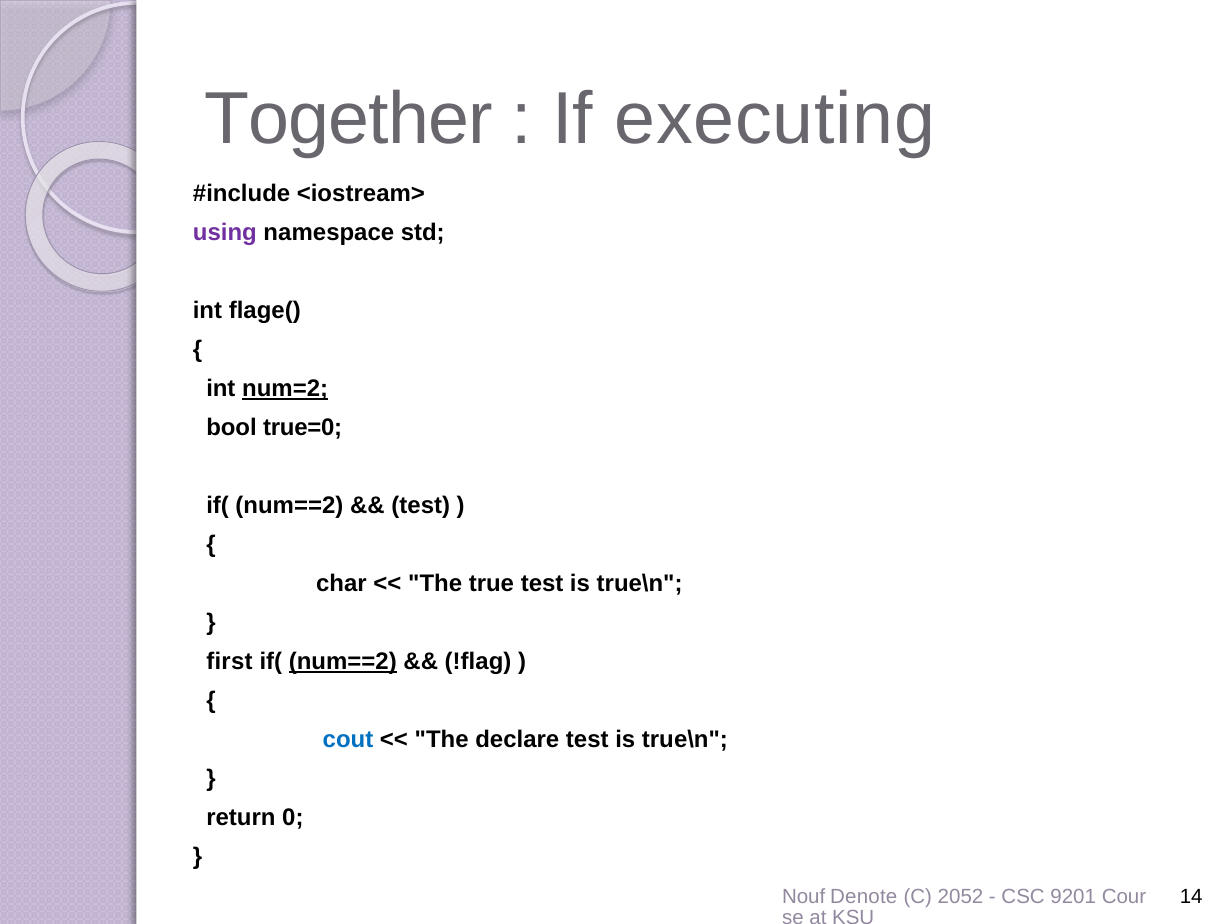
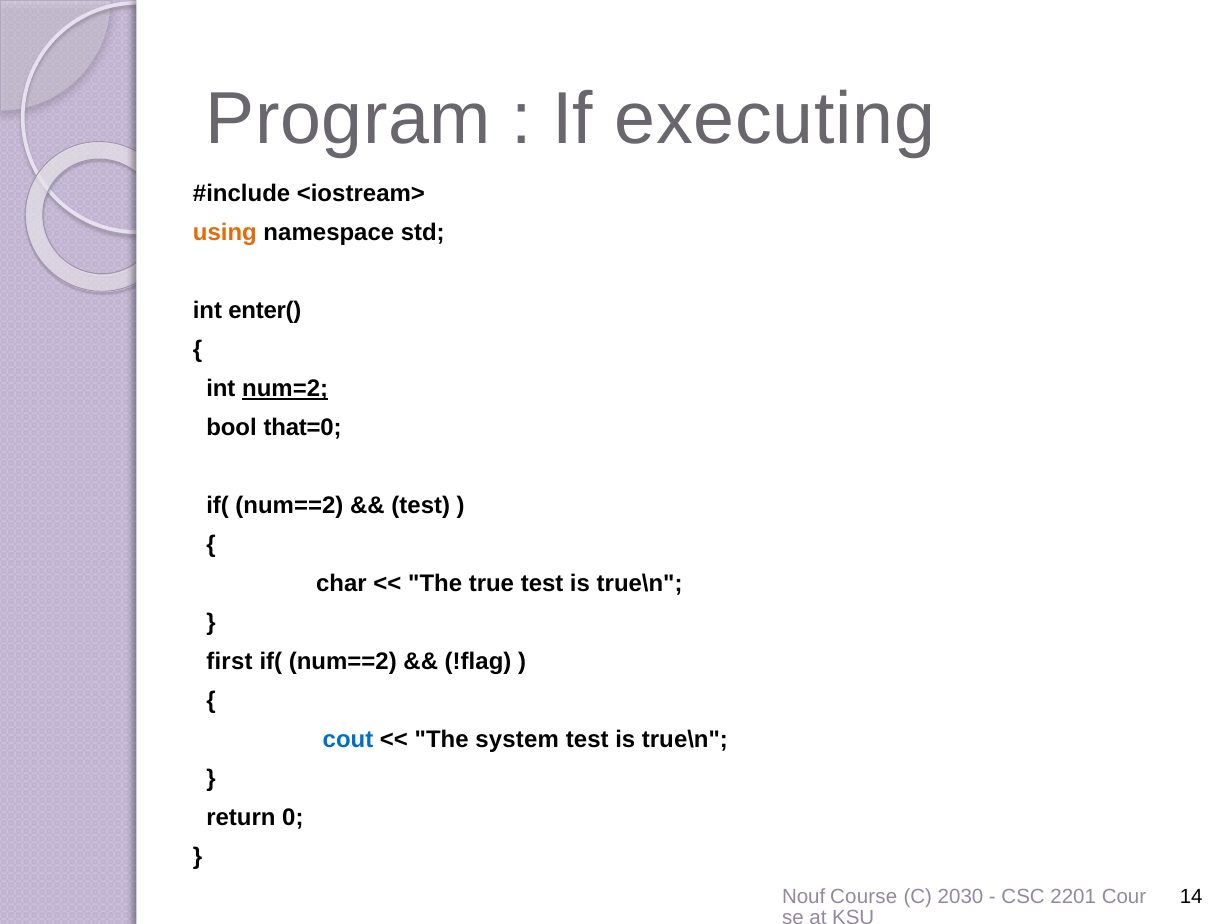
Together: Together -> Program (348, 119)
using colour: purple -> orange (225, 232)
flage(: flage( -> enter( (265, 310)
true=0: true=0 -> that=0 (303, 428)
num==2 underline: present -> none (343, 662)
declare: declare -> system (517, 740)
Denote: Denote -> Course (864, 897)
2052: 2052 -> 2030 (961, 897)
9201: 9201 -> 2201 (1073, 897)
